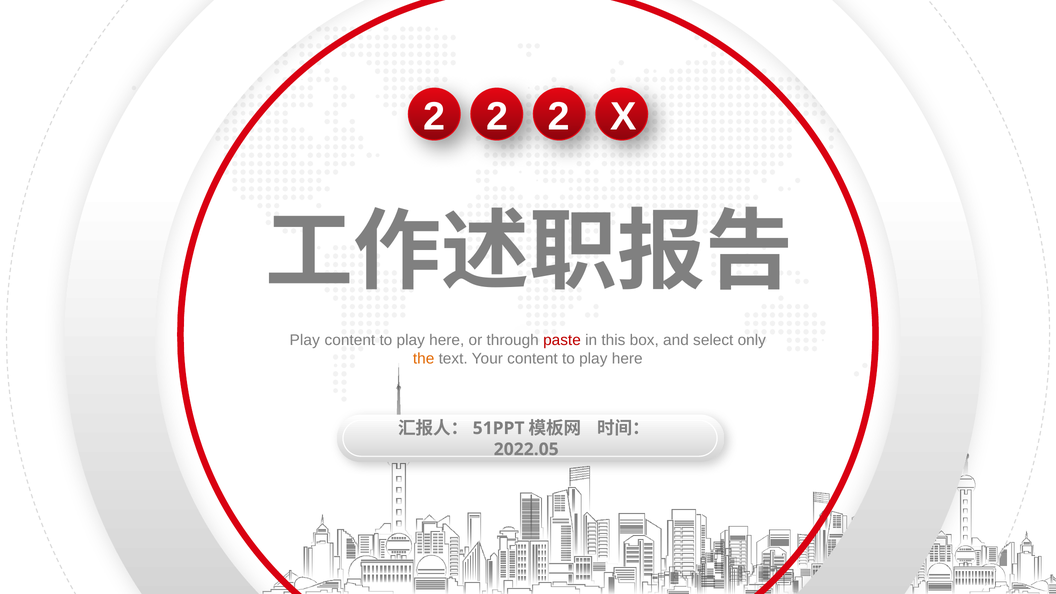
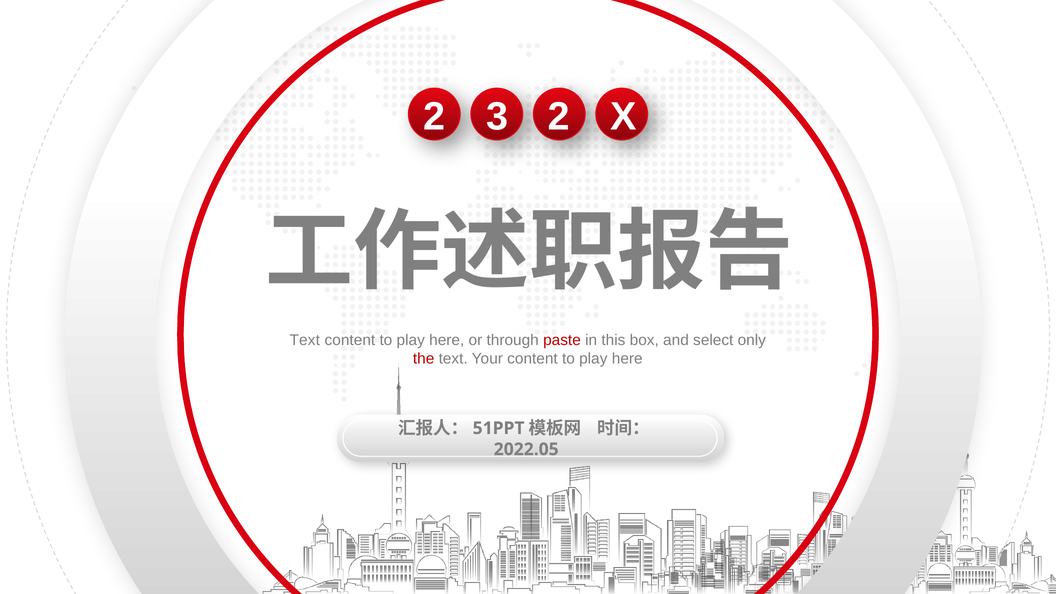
2: 2 -> 3 (497, 116)
Play: Play -> Text (305, 340)
the colour: orange -> red (424, 358)
